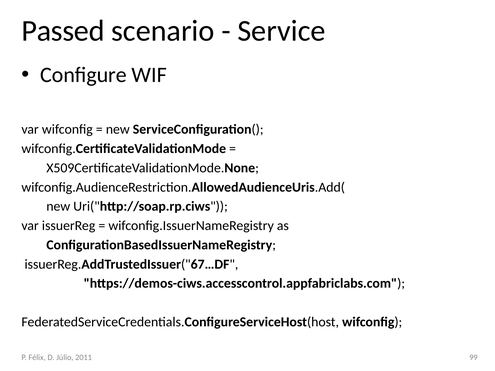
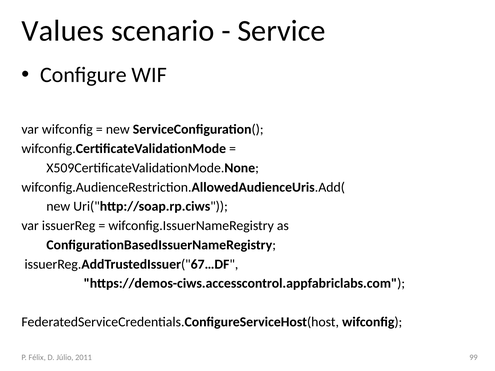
Passed: Passed -> Values (63, 31)
